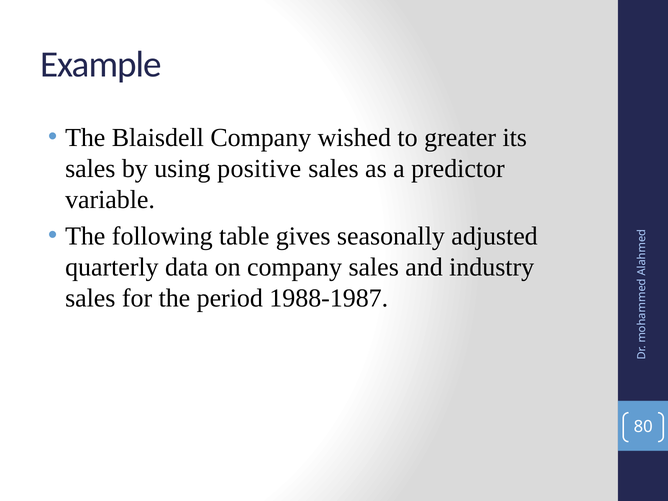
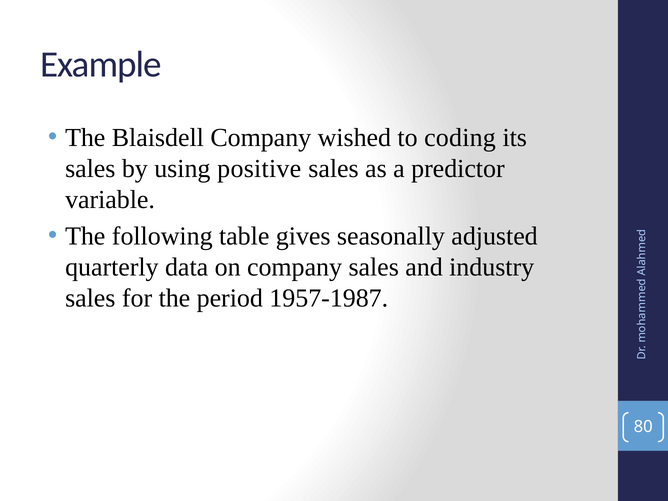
greater: greater -> coding (460, 138)
1988-1987: 1988-1987 -> 1957-1987 (329, 298)
